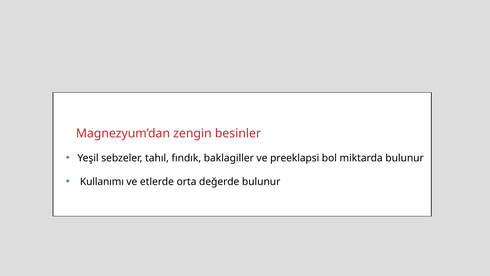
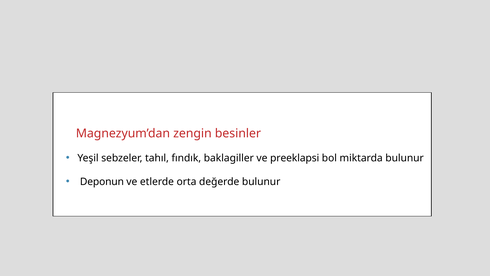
Kullanımı: Kullanımı -> Deponun (102, 181)
